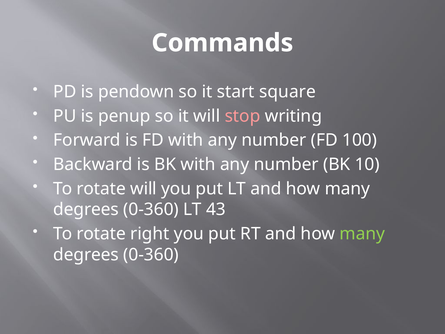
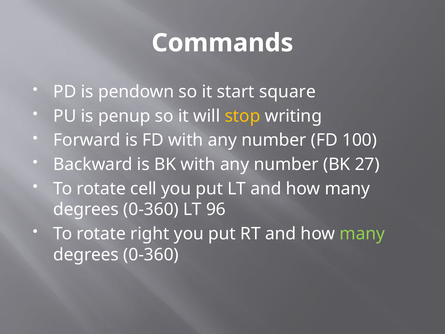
stop colour: pink -> yellow (243, 116)
10: 10 -> 27 (367, 164)
rotate will: will -> cell (144, 189)
43: 43 -> 96 (216, 209)
